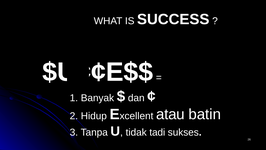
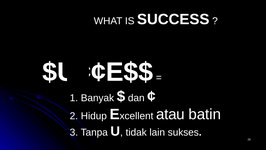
tadi: tadi -> lain (157, 132)
